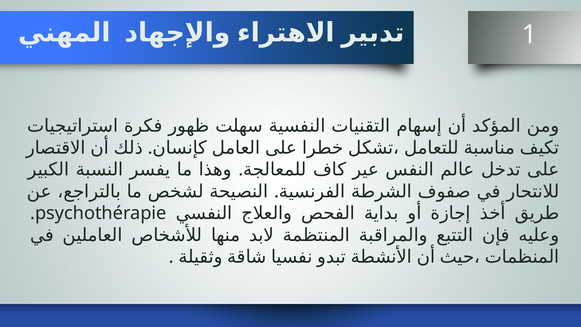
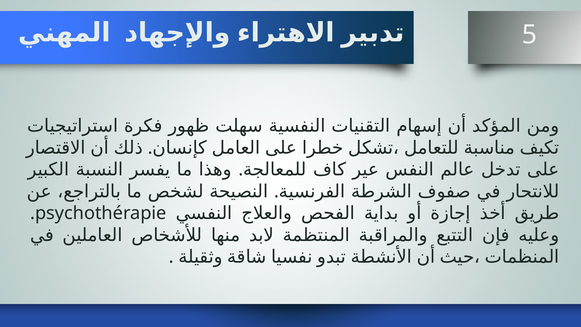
1: 1 -> 5 (529, 35)
